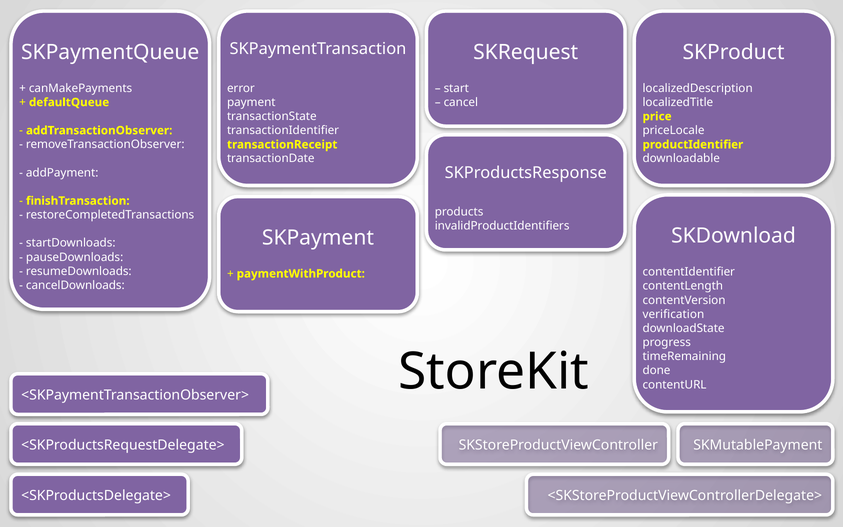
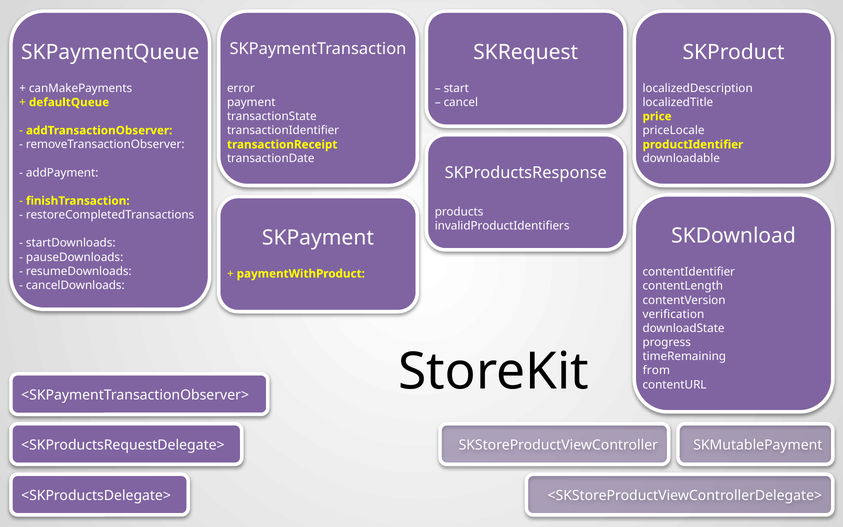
done: done -> from (656, 370)
